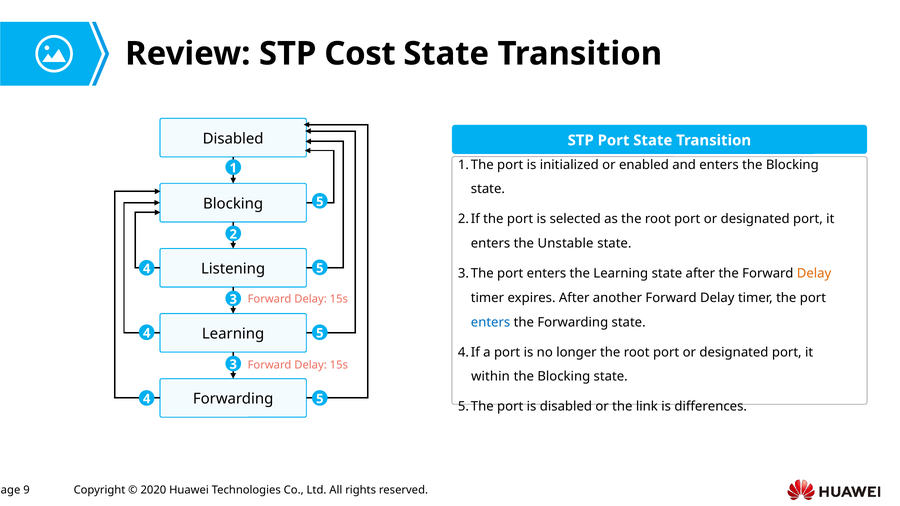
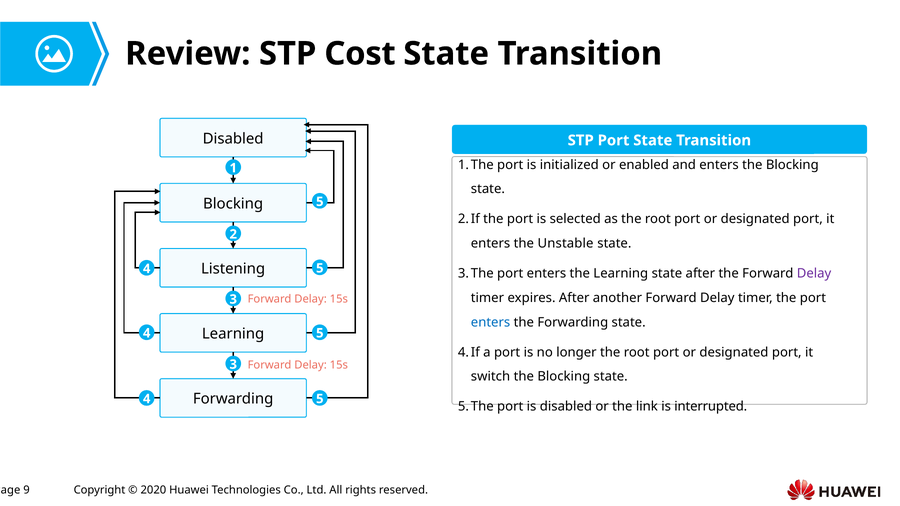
Delay colour: orange -> purple (814, 274)
within: within -> switch (491, 377)
differences: differences -> interrupted (711, 407)
